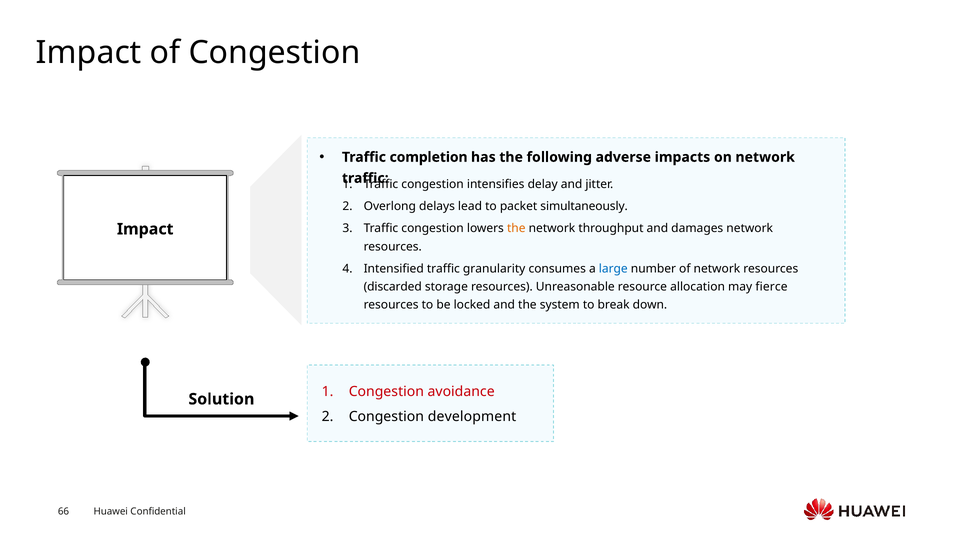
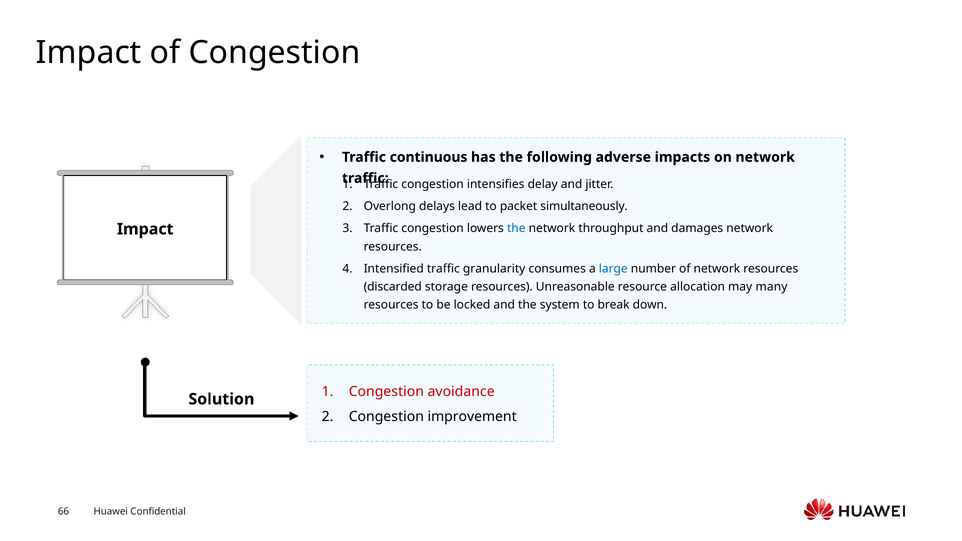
completion: completion -> continuous (429, 157)
the colour: orange -> blue (516, 229)
fierce: fierce -> many (772, 287)
development: development -> improvement (472, 417)
